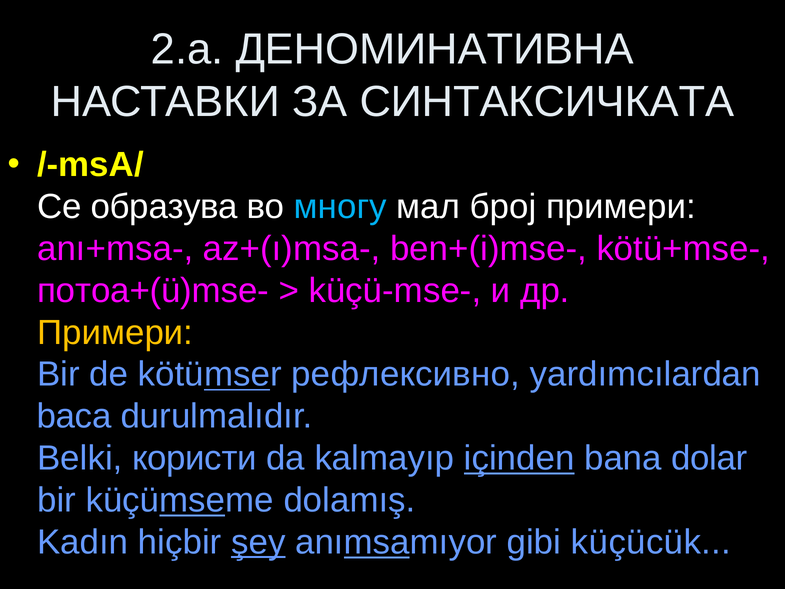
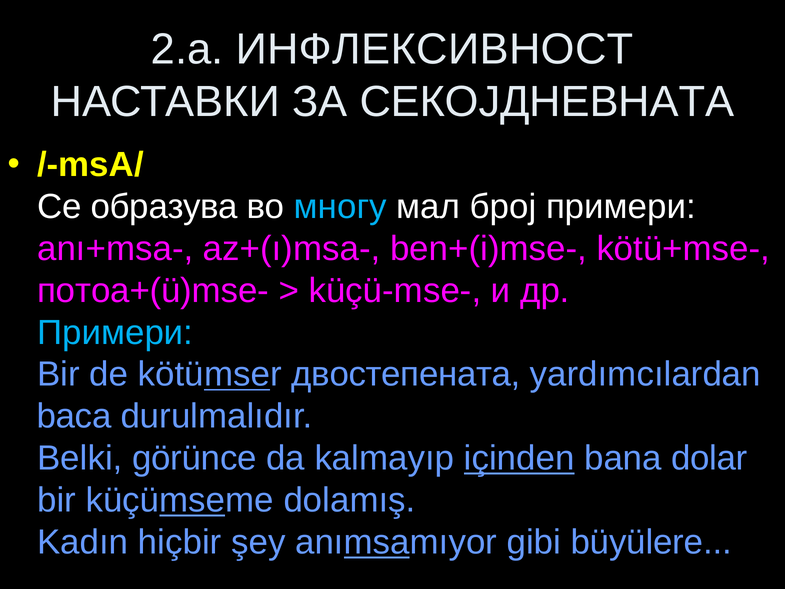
ДЕНОМИНАТИВНА: ДЕНОМИНАТИВНА -> ИНФЛЕКСИВНОСТ (434, 49)
СИНТАКСИЧКАТА: СИНТАКСИЧКАТА -> СЕКОЈДНЕВНАТА (547, 102)
Примери colour: yellow -> light blue (115, 332)
рефлексивно: рефлексивно -> двостепената (406, 374)
користи: користи -> görünce (194, 458)
şey underline: present -> none (258, 542)
küçücük: küçücük -> büyülere (651, 542)
